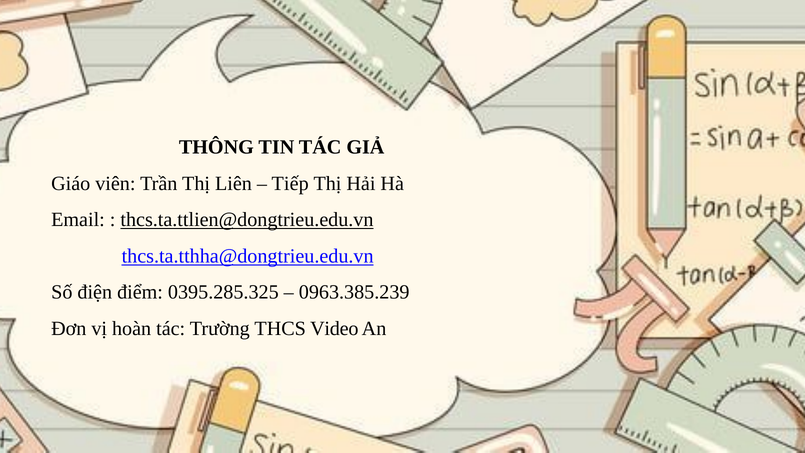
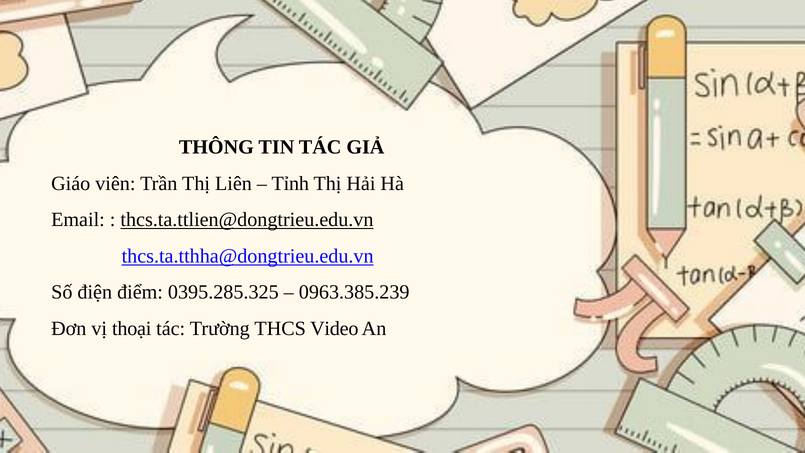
Tiếp: Tiếp -> Tỉnh (290, 183)
hoàn: hoàn -> thoại (132, 328)
